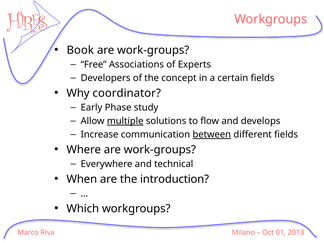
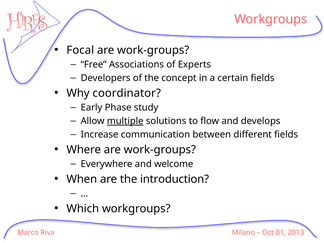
Book: Book -> Focal (80, 50)
between underline: present -> none (212, 135)
technical: technical -> welcome (174, 164)
